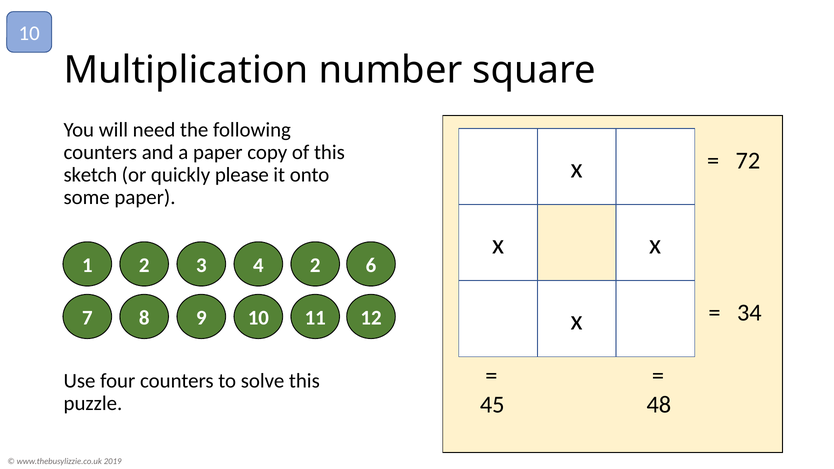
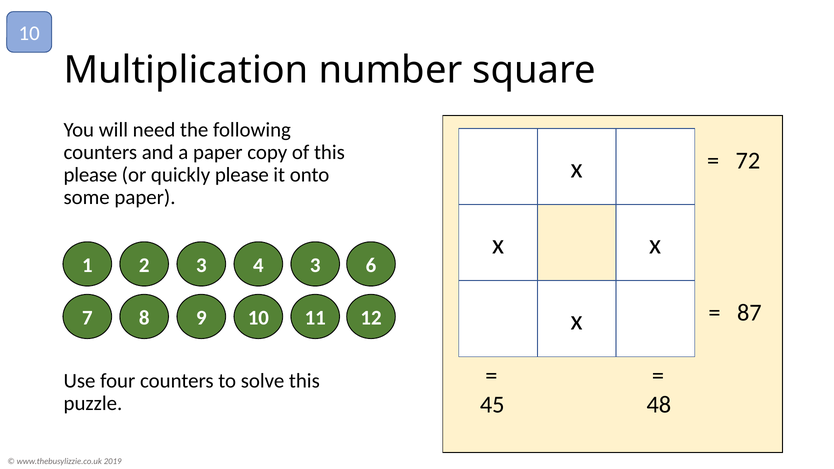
sketch: sketch -> please (90, 175)
2 2: 2 -> 3 (315, 265)
34: 34 -> 87 (749, 313)
